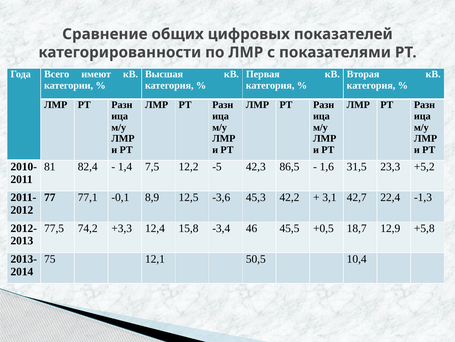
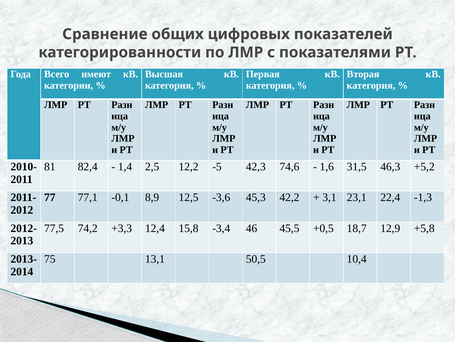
7,5: 7,5 -> 2,5 (152, 166)
86,5: 86,5 -> 74,6 (289, 166)
23,3: 23,3 -> 46,3 (390, 166)
42,7: 42,7 -> 23,1 (357, 197)
12,1: 12,1 -> 13,1 (155, 258)
